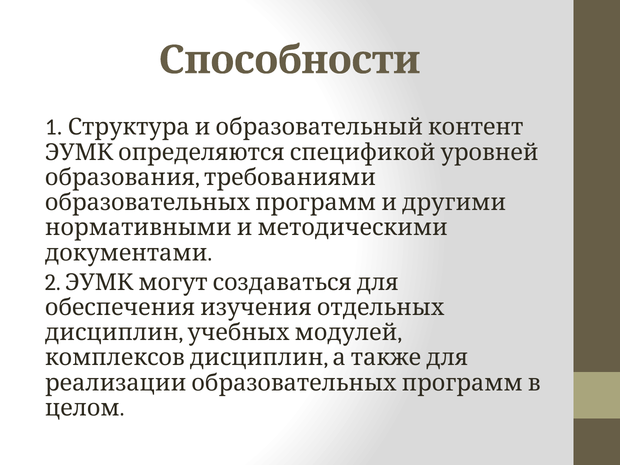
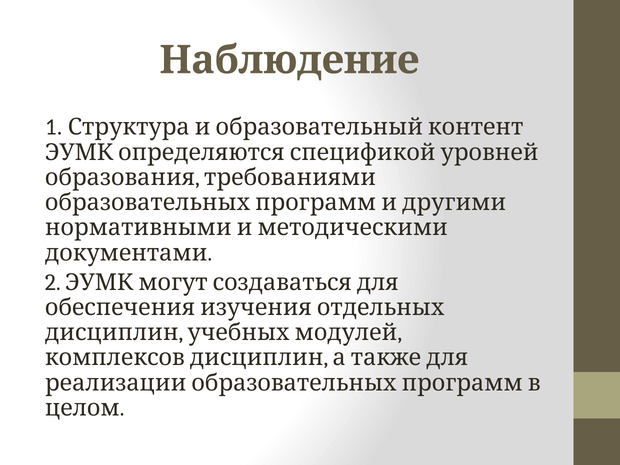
Способности: Способности -> Наблюдение (289, 60)
